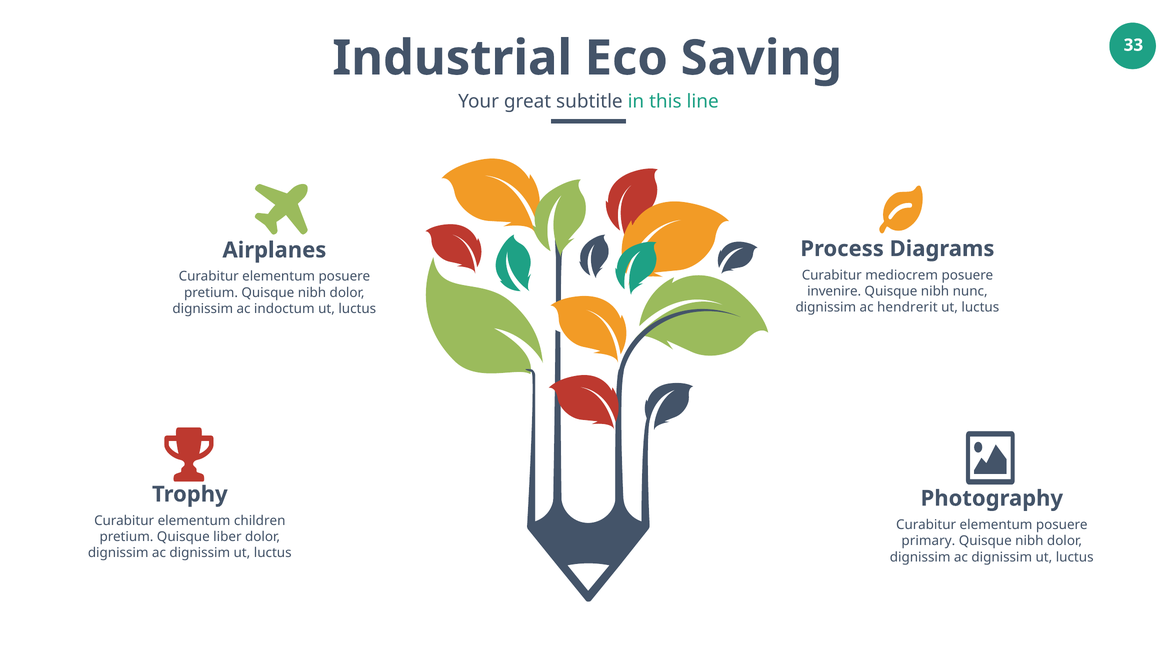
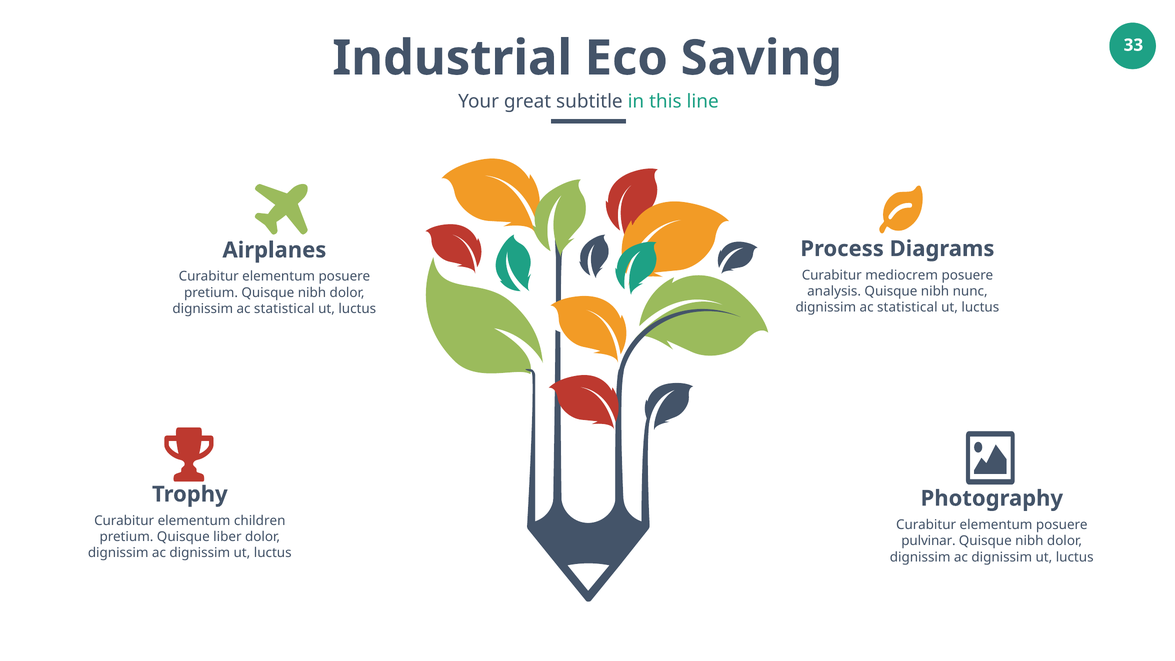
invenire: invenire -> analysis (834, 291)
hendrerit: hendrerit -> statistical (907, 308)
indoctum: indoctum -> statistical (284, 309)
primary: primary -> pulvinar (929, 541)
